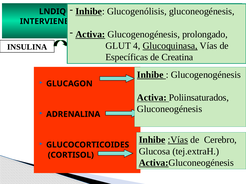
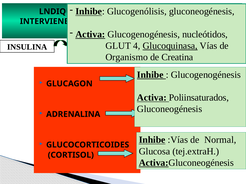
prolongado: prolongado -> nucleótidos (205, 34)
Específicas: Específicas -> Organismo (127, 57)
:Vías underline: present -> none (178, 140)
Cerebro: Cerebro -> Normal (220, 140)
